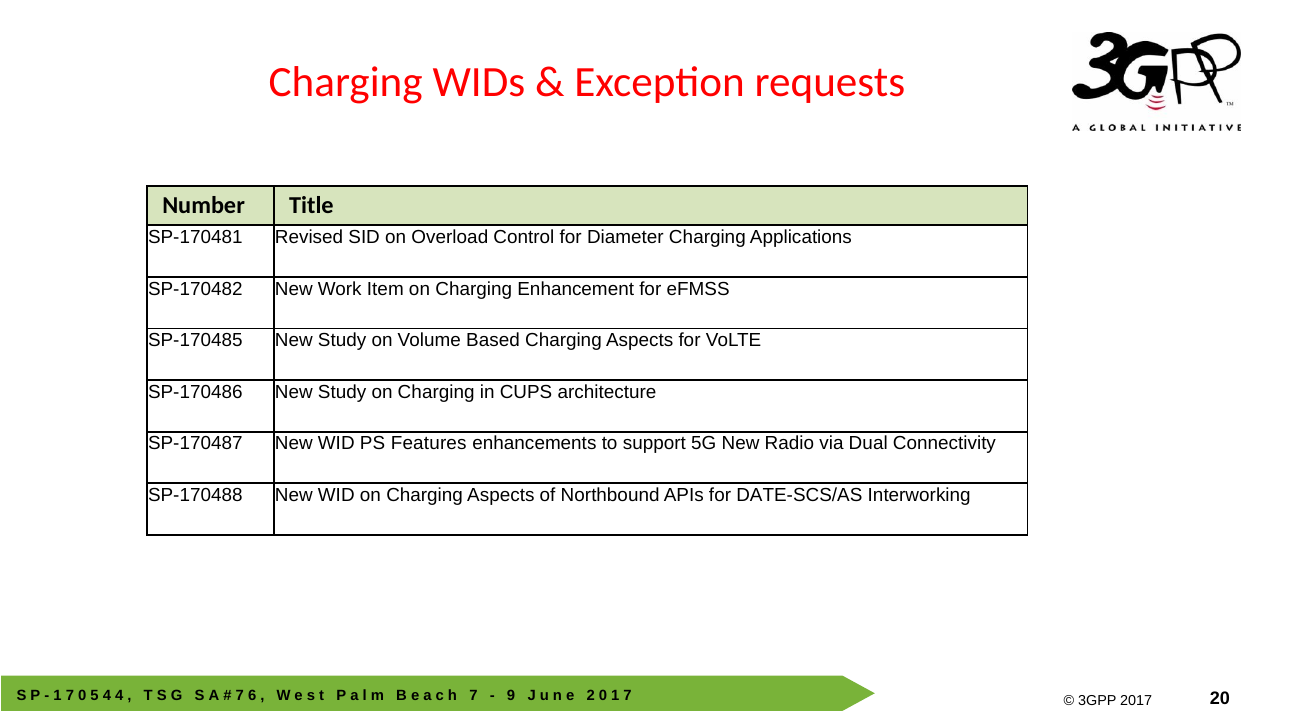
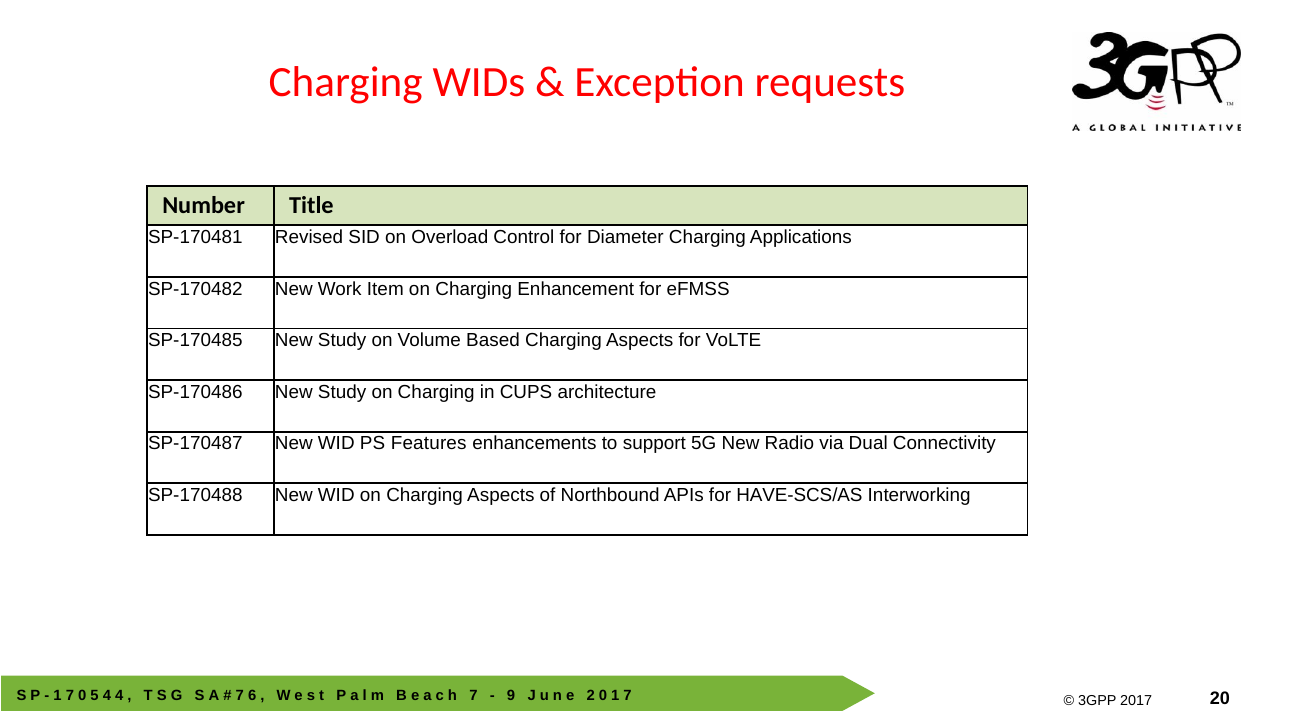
DATE-SCS/AS: DATE-SCS/AS -> HAVE-SCS/AS (799, 495)
